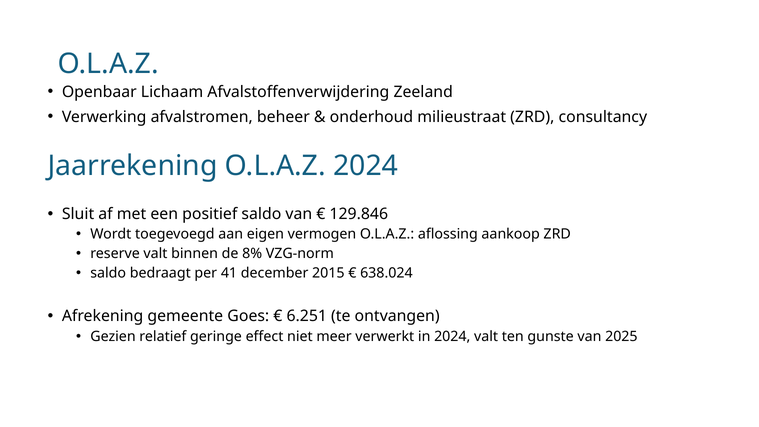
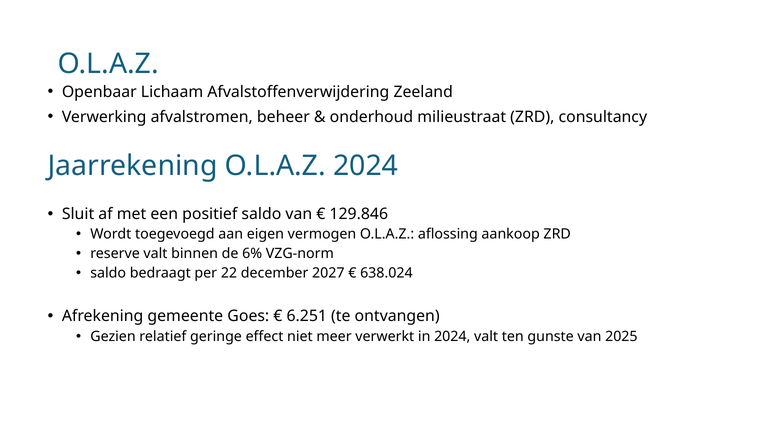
8%: 8% -> 6% (252, 253)
41: 41 -> 22 (229, 273)
2015: 2015 -> 2027 (328, 273)
